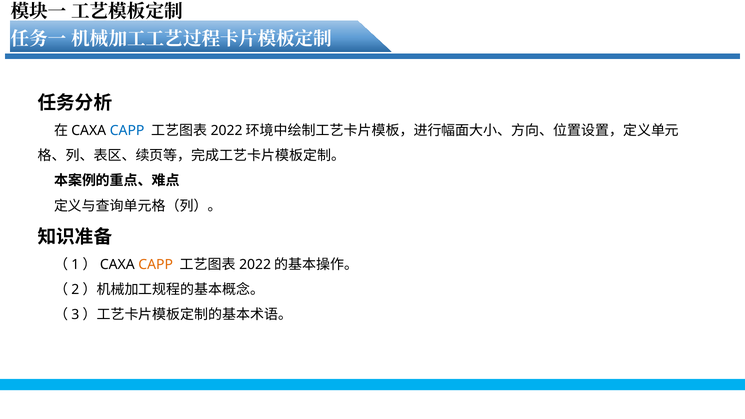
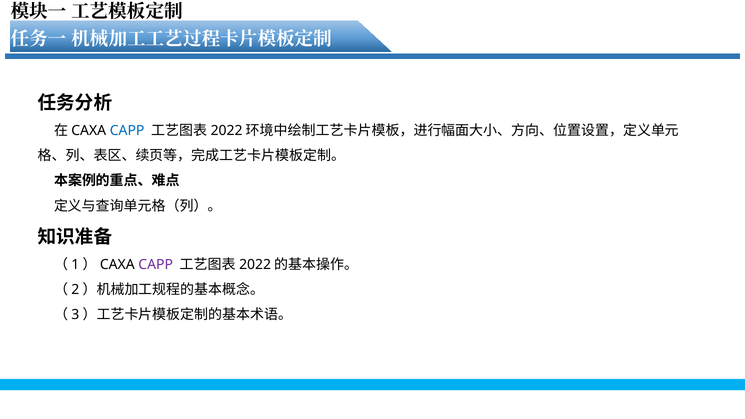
CAPP colour: orange -> purple (156, 265)
